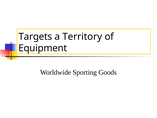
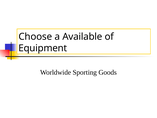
Targets: Targets -> Choose (35, 37)
Territory: Territory -> Available (82, 37)
